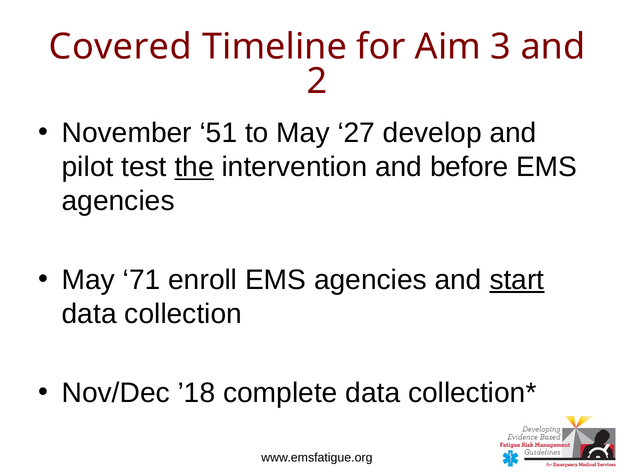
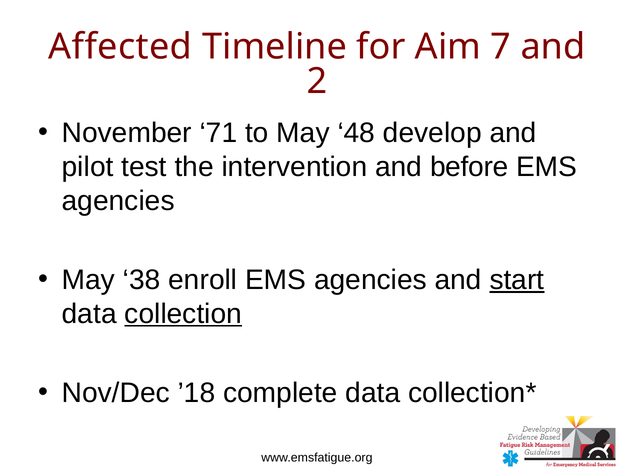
Covered: Covered -> Affected (120, 47)
3: 3 -> 7 (501, 47)
51: 51 -> 71 (218, 133)
27: 27 -> 48 (356, 133)
the underline: present -> none (194, 167)
71: 71 -> 38 (142, 280)
collection underline: none -> present (183, 313)
